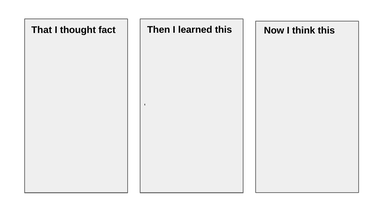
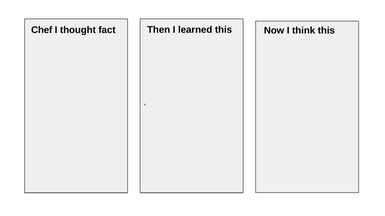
That: That -> Chef (42, 30)
